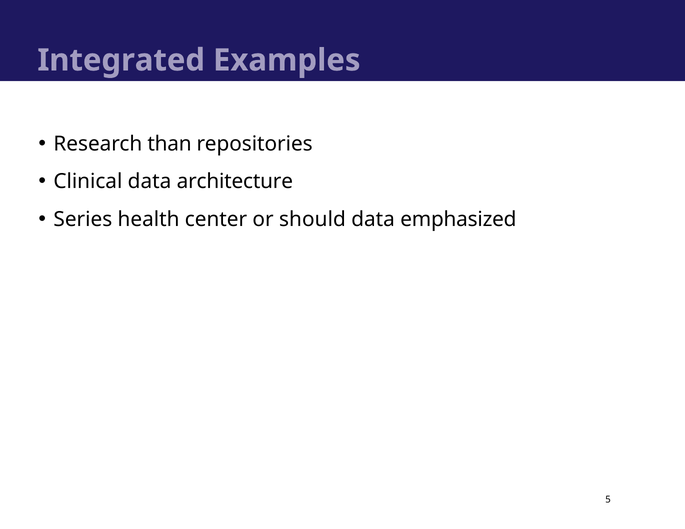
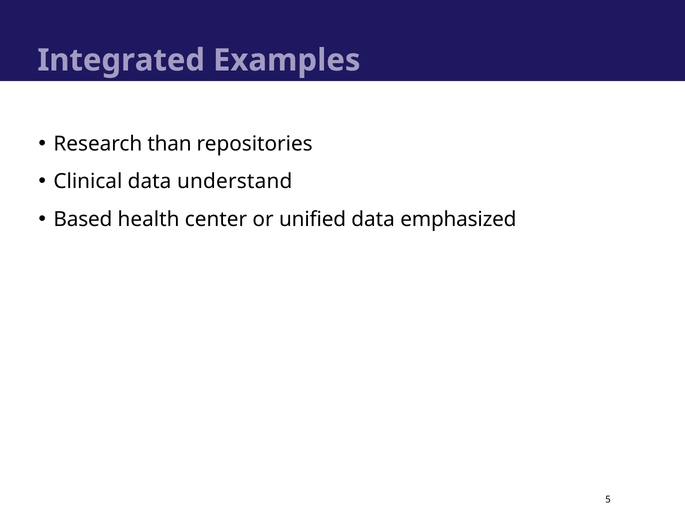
architecture: architecture -> understand (235, 182)
Series: Series -> Based (83, 220)
should: should -> unified (313, 220)
